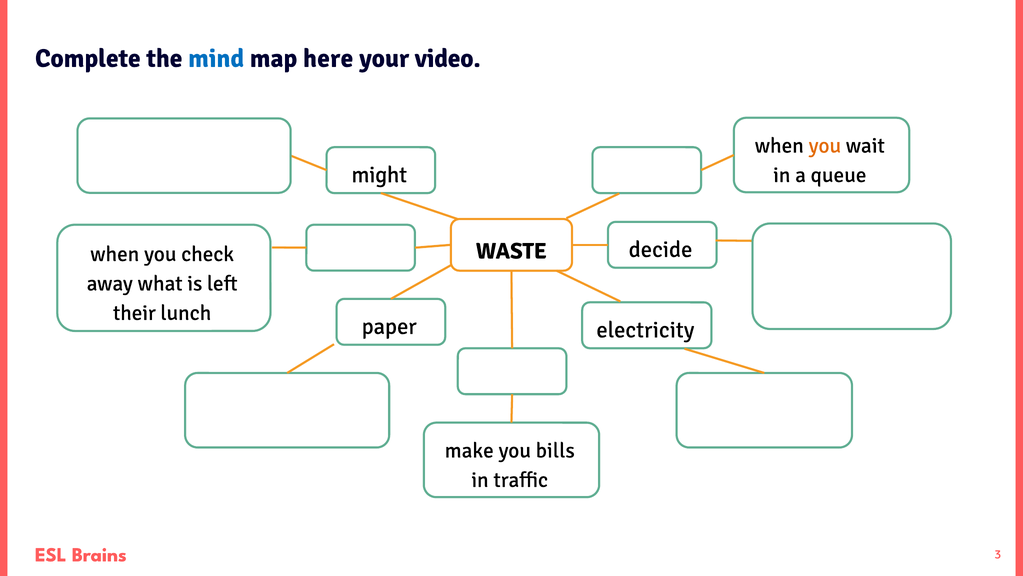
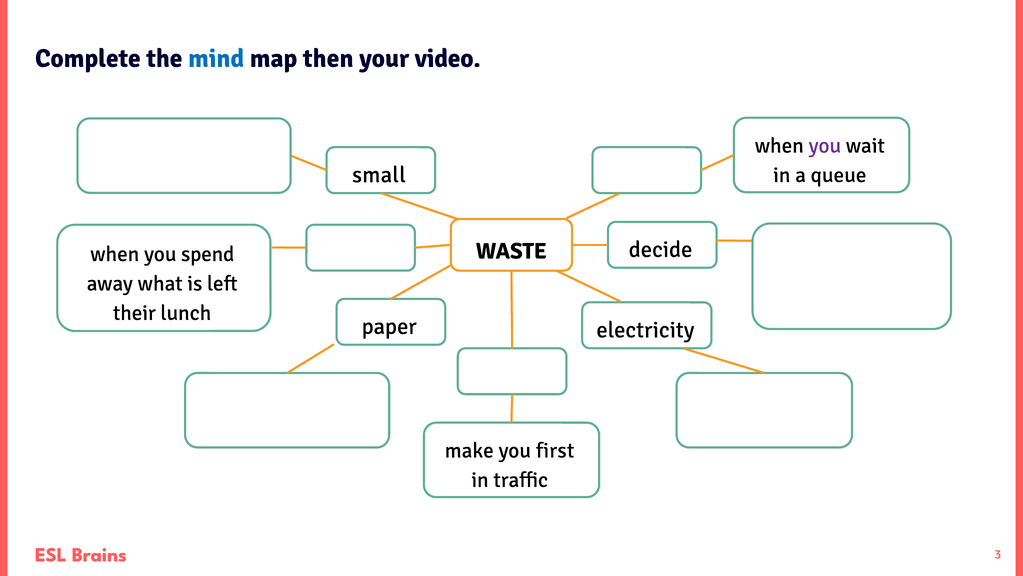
here: here -> then (328, 58)
you colour: orange -> purple (825, 145)
might: might -> small (379, 175)
check: check -> spend (208, 254)
bills: bills -> first (555, 450)
